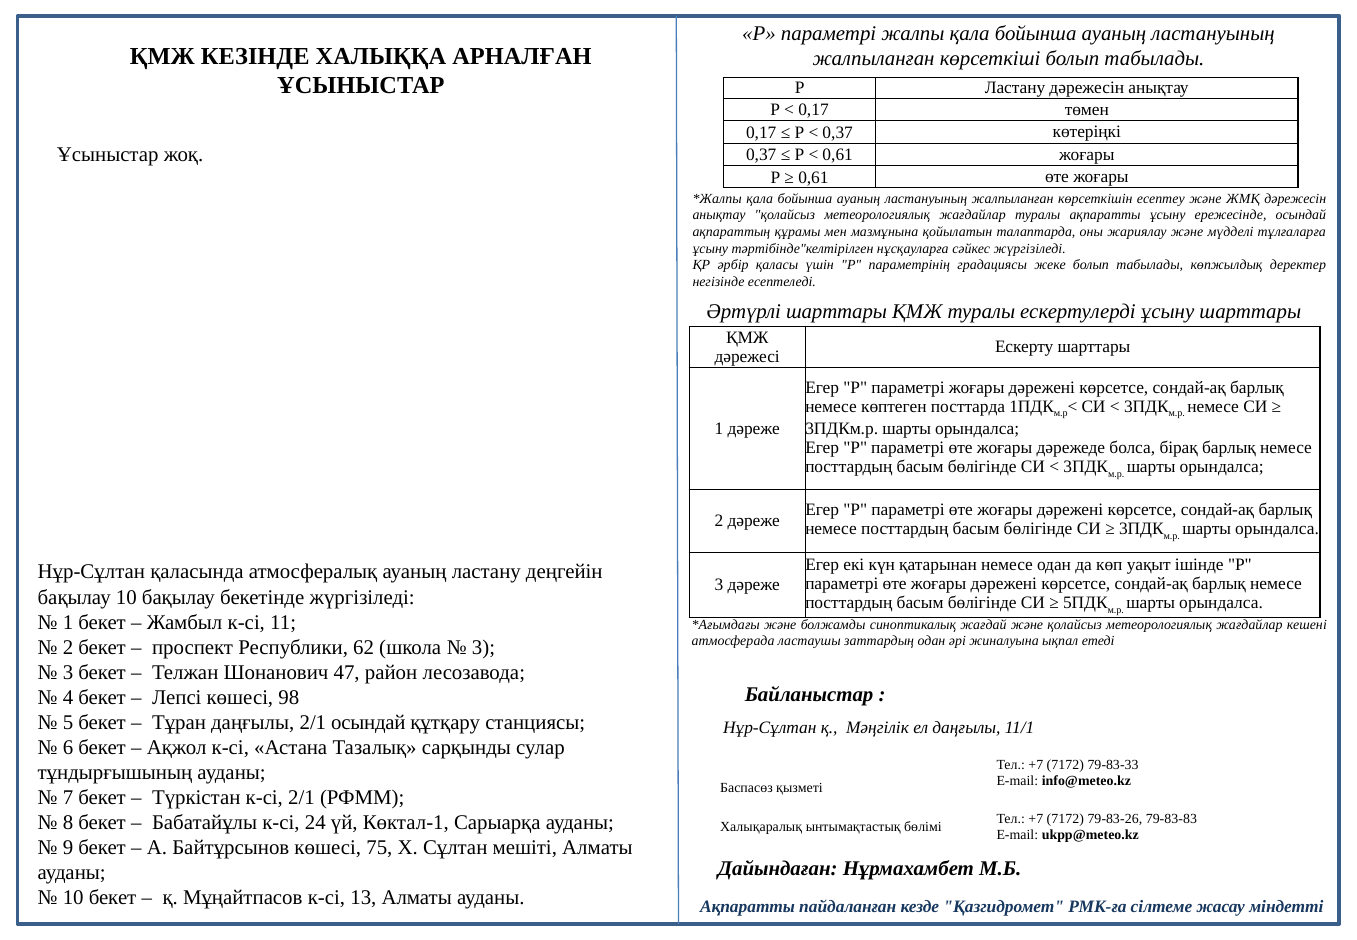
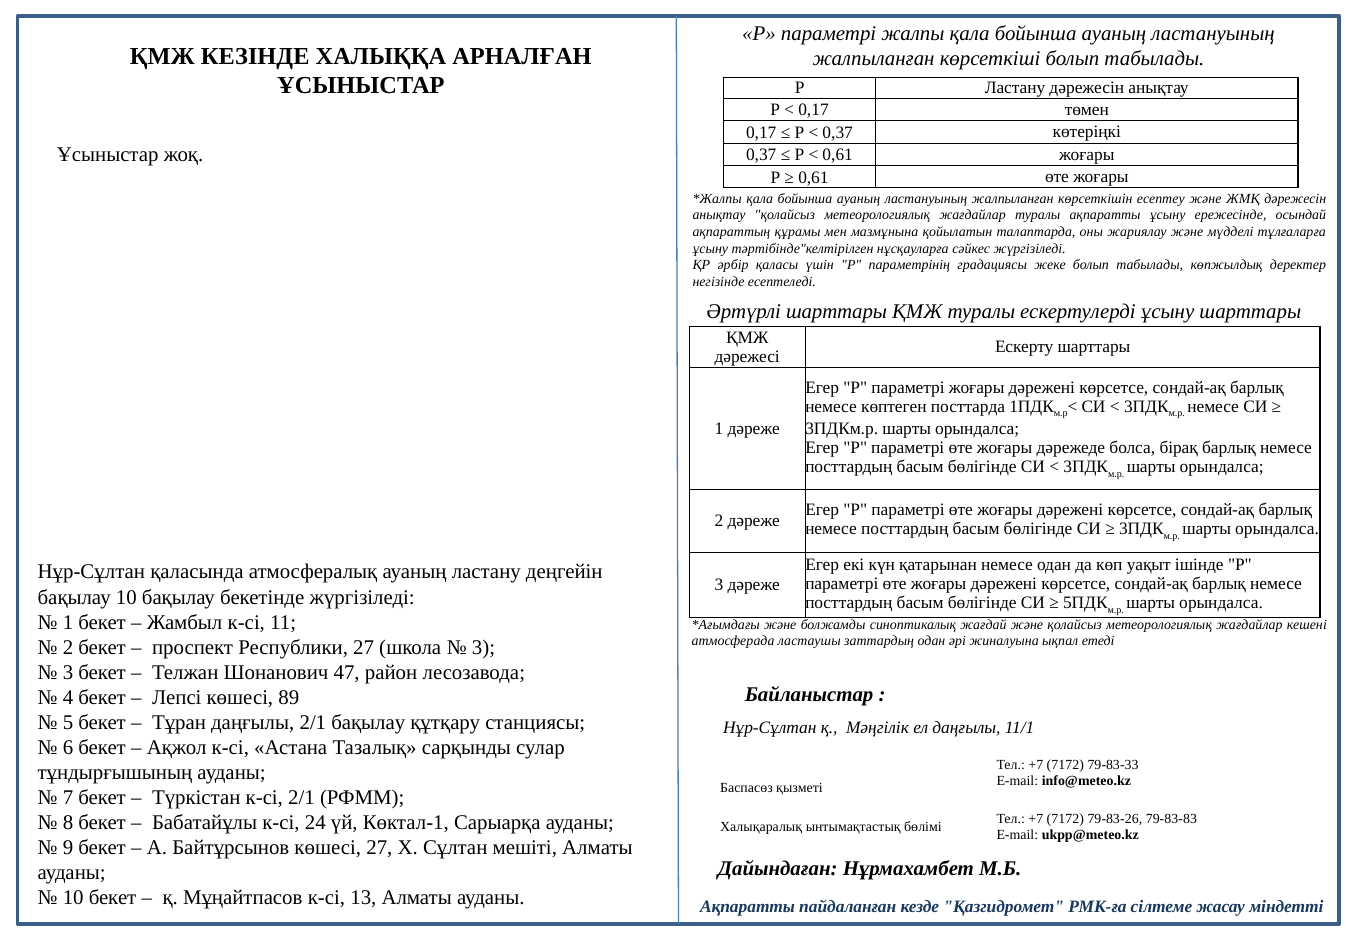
Республики 62: 62 -> 27 (364, 647)
98: 98 -> 89 (289, 697)
2/1 осындай: осындай -> бақылау (368, 722)
көшесі 75: 75 -> 27 (379, 847)
